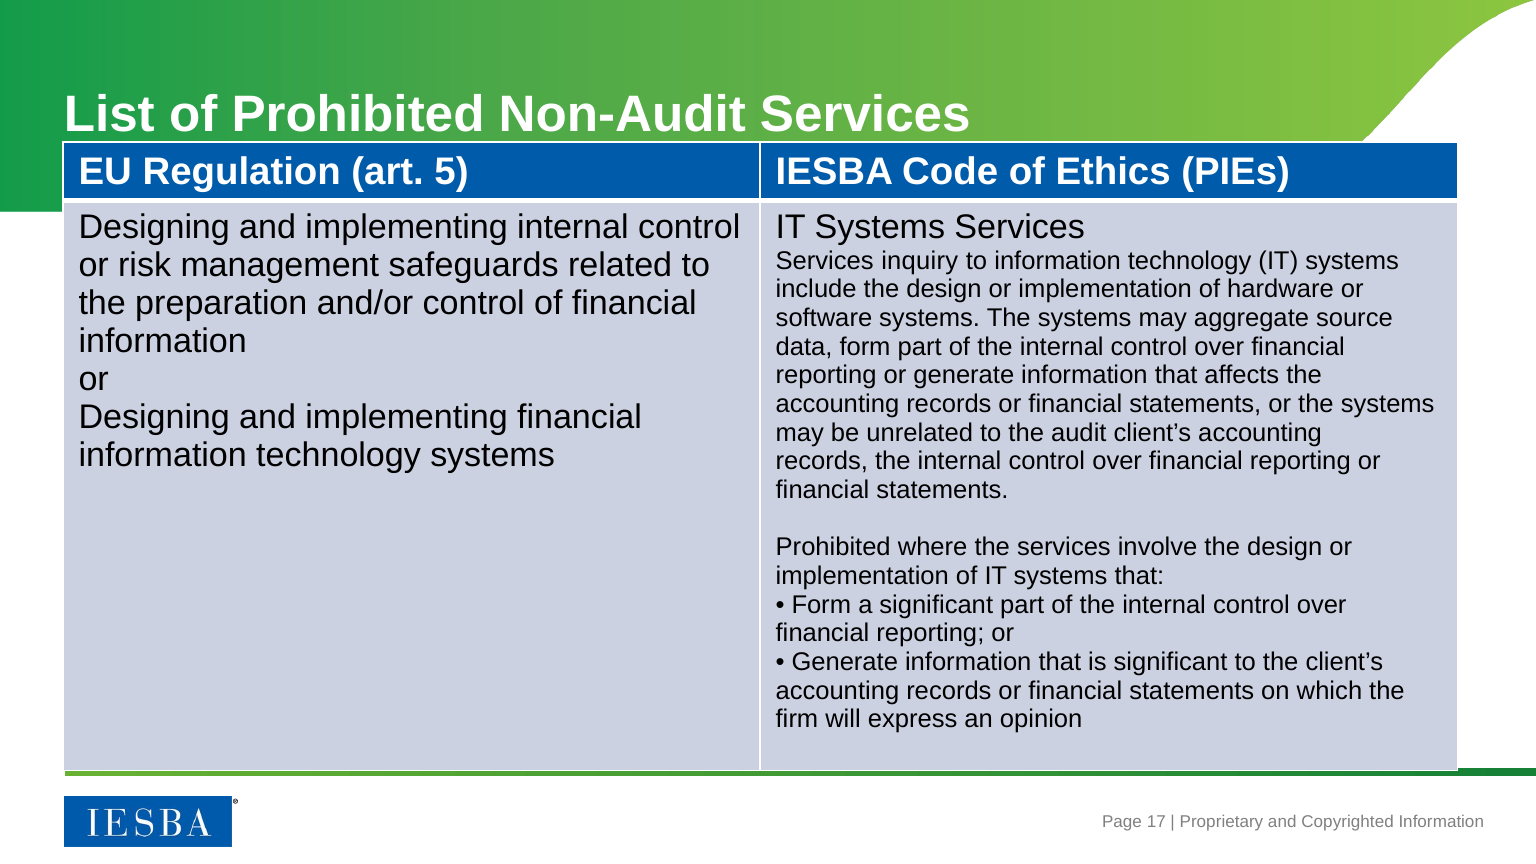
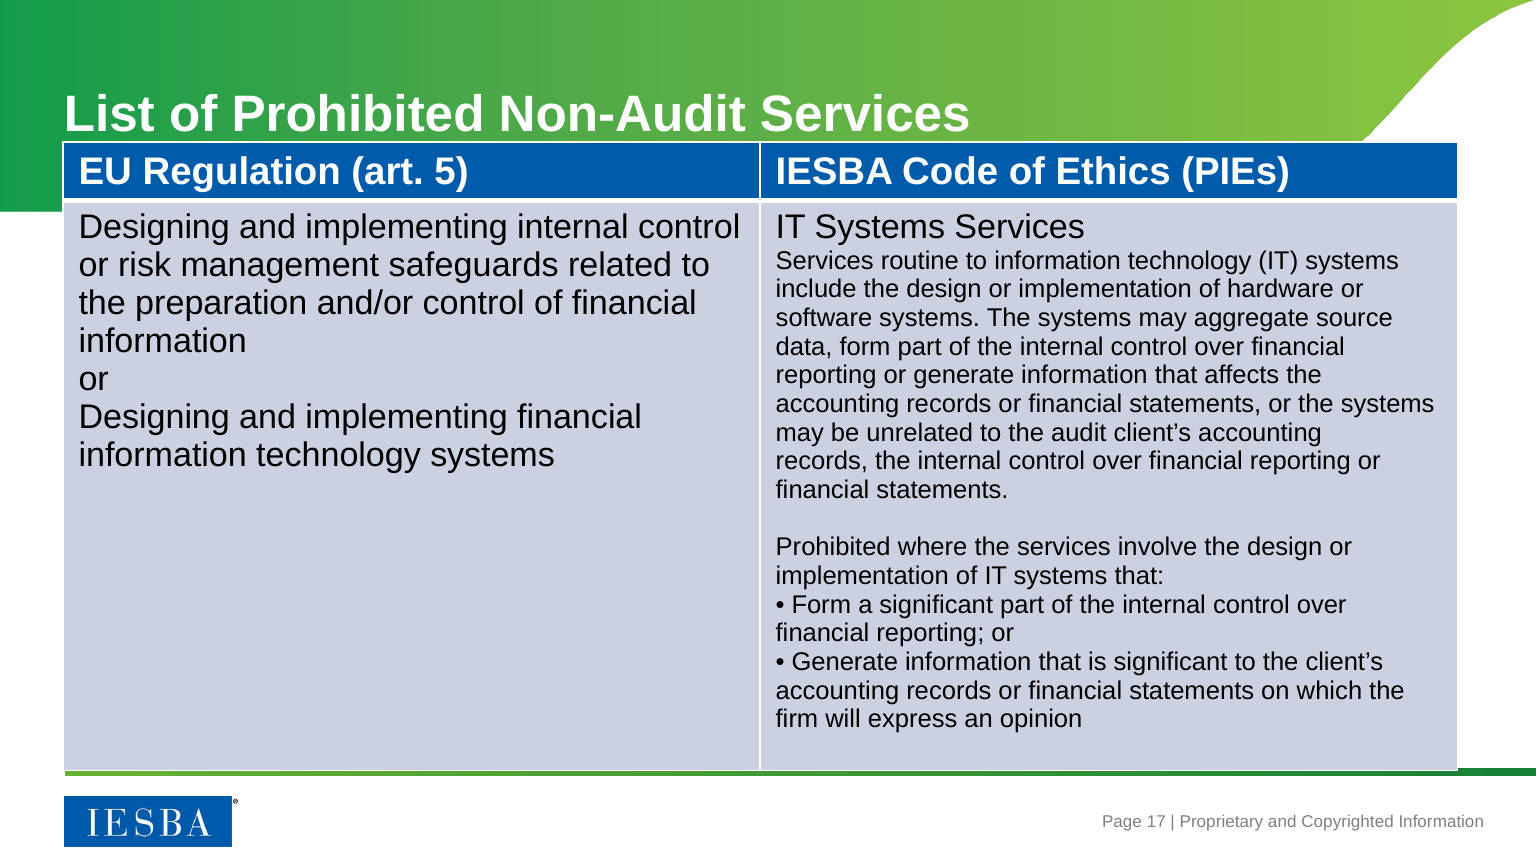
inquiry: inquiry -> routine (920, 261)
